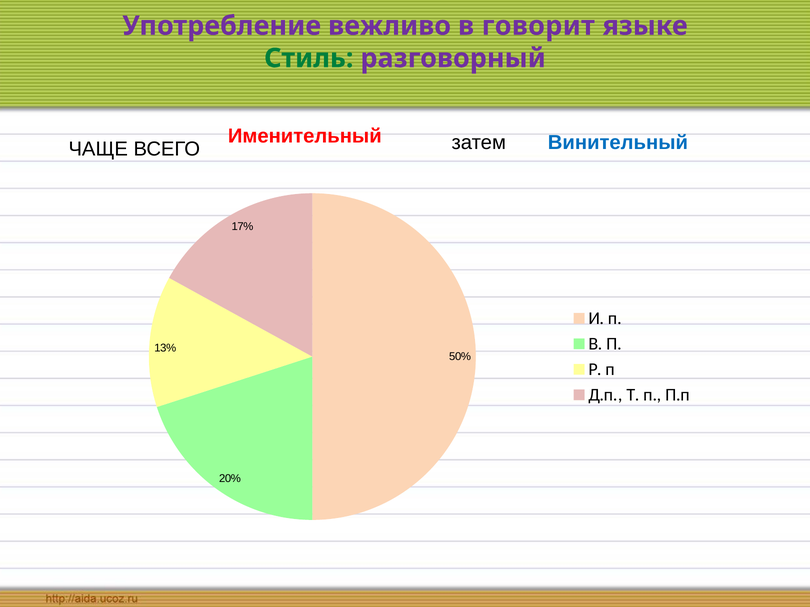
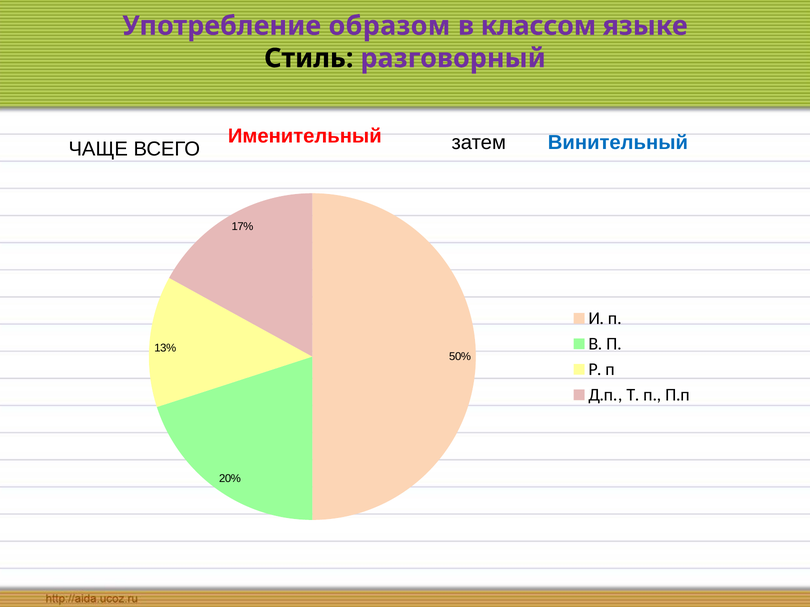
вежливо: вежливо -> образом (389, 26)
говорит: говорит -> классом (538, 26)
Стиль colour: green -> black (309, 58)
